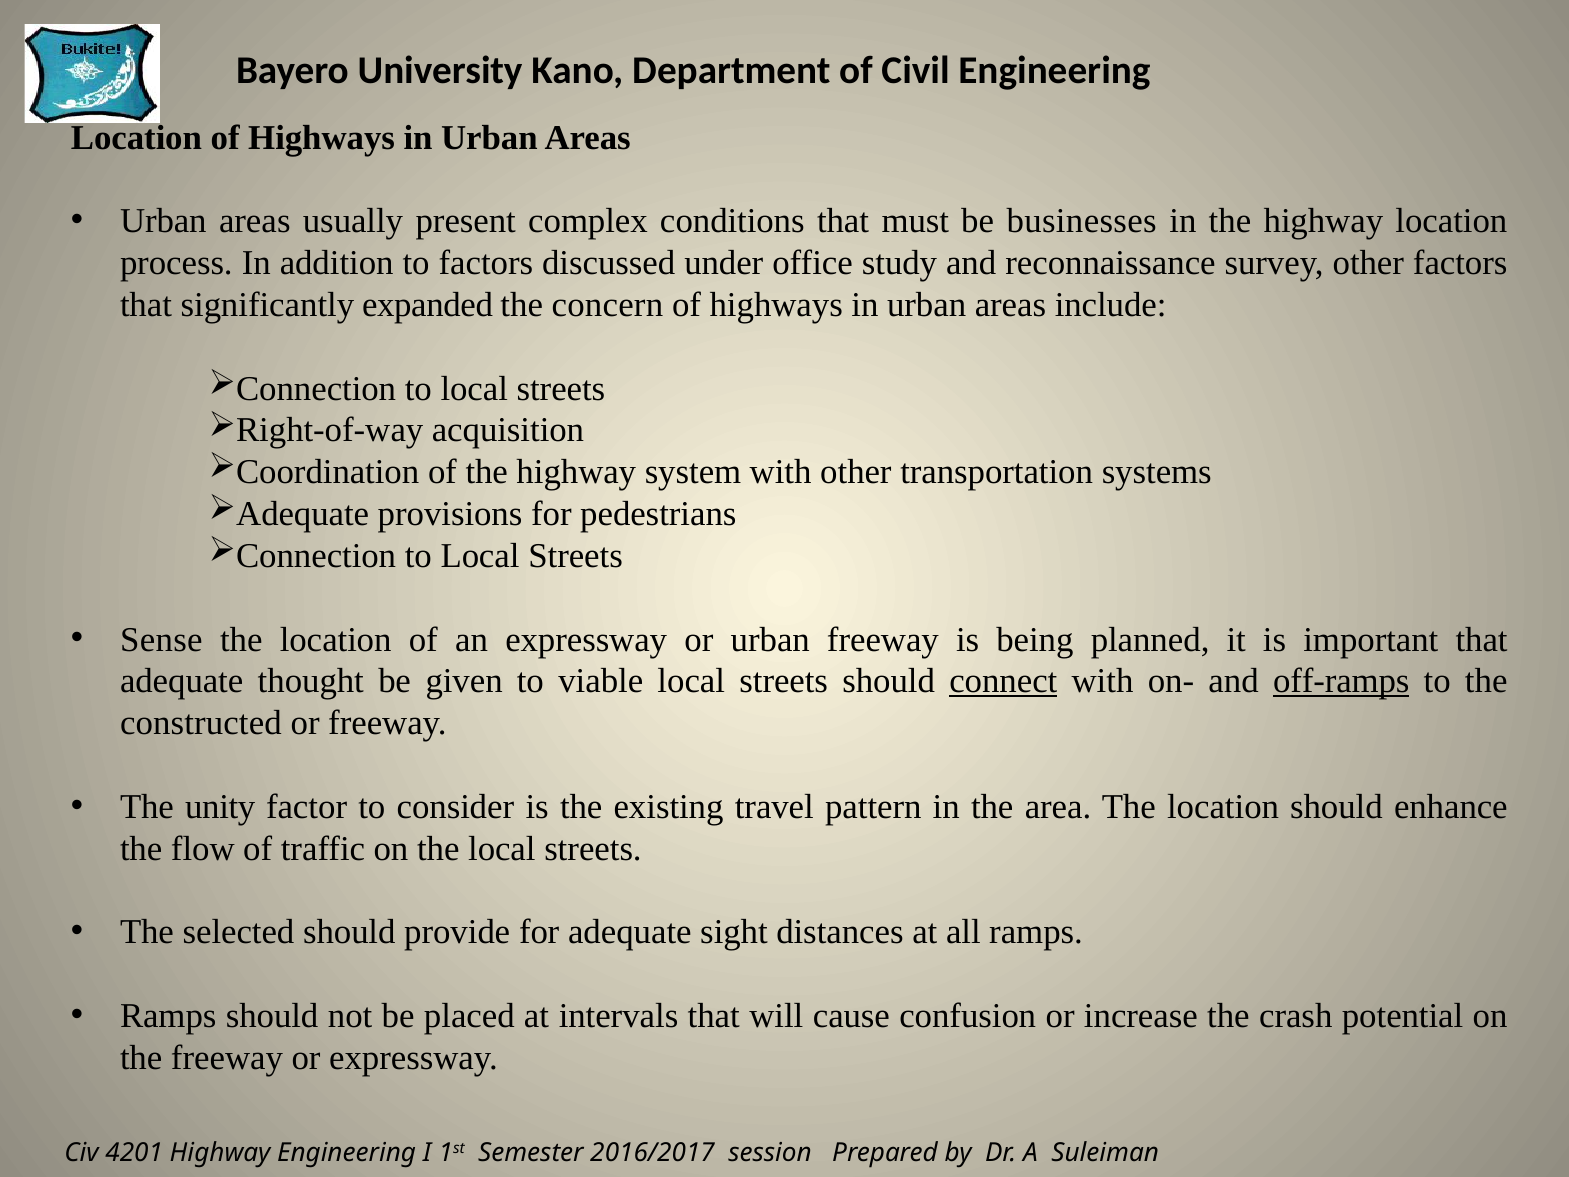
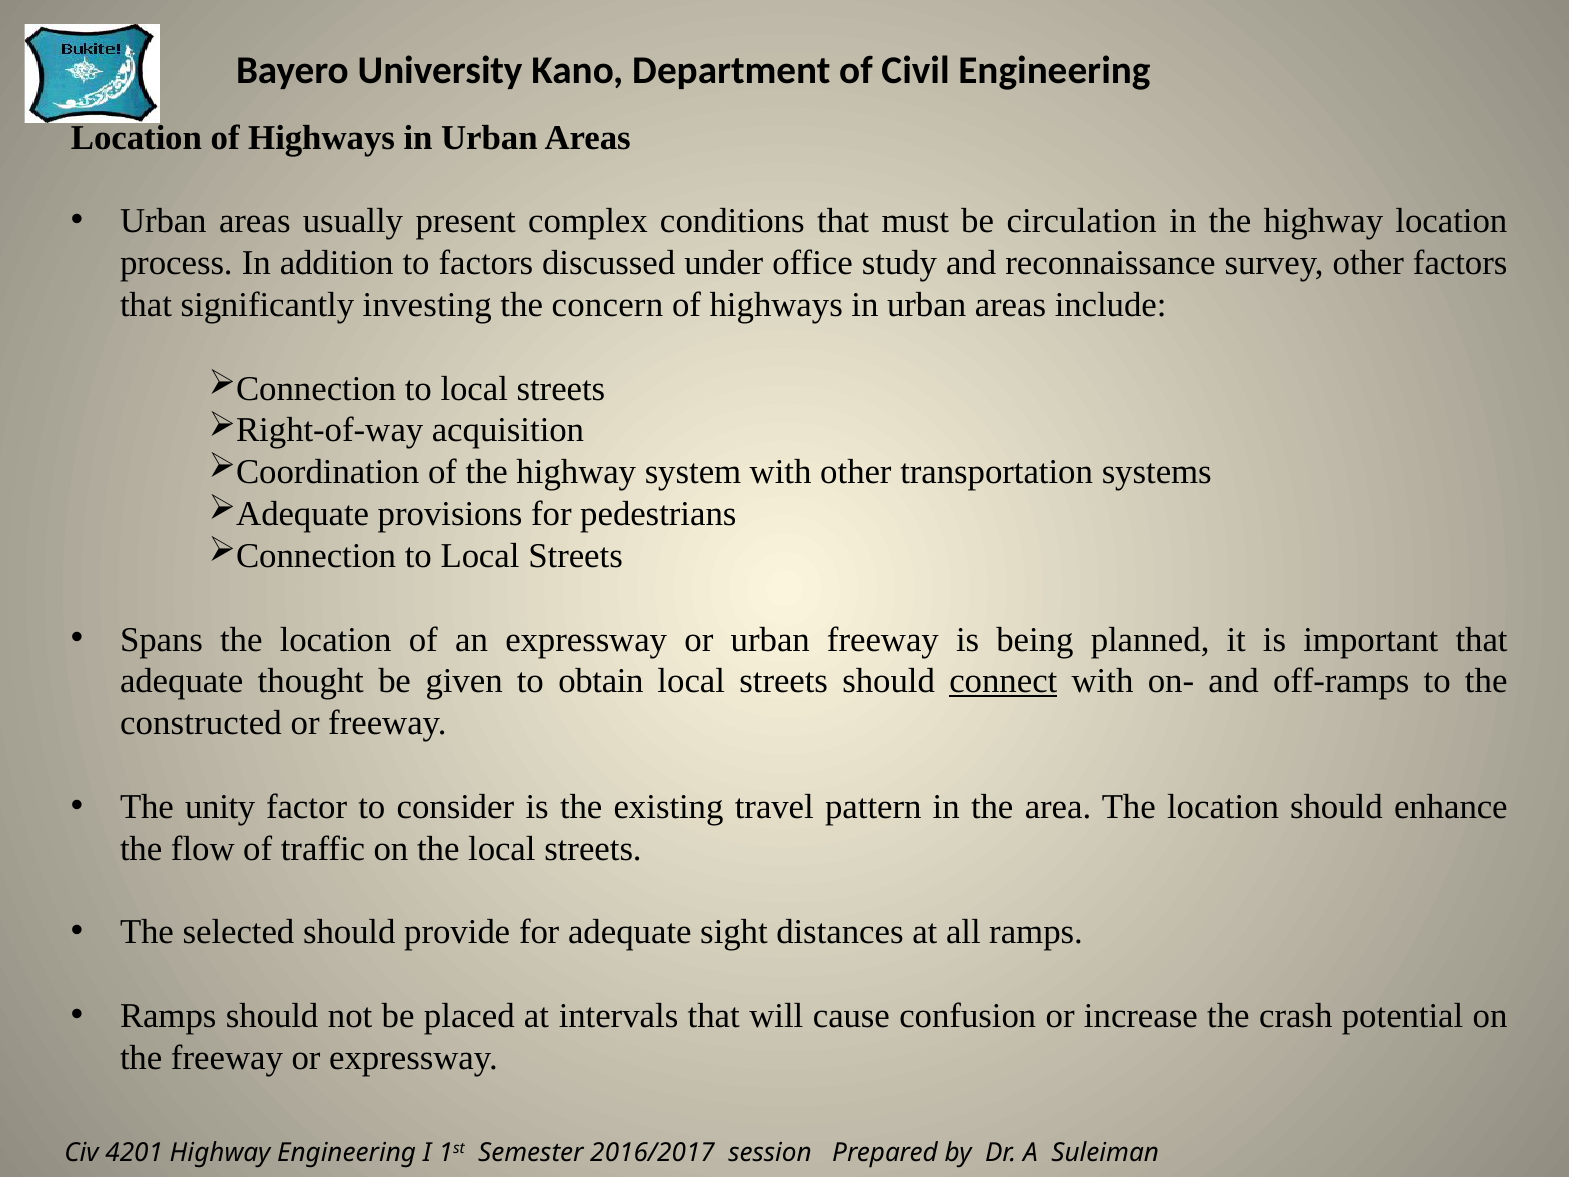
businesses: businesses -> circulation (1082, 221)
expanded: expanded -> investing (427, 305)
Sense: Sense -> Spans (162, 639)
viable: viable -> obtain (601, 681)
off-ramps underline: present -> none (1341, 681)
